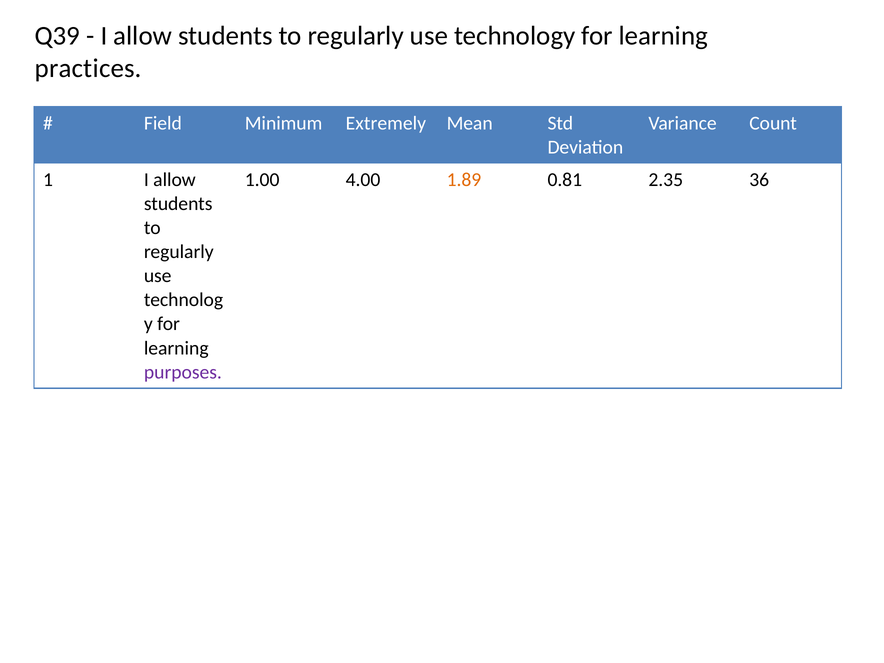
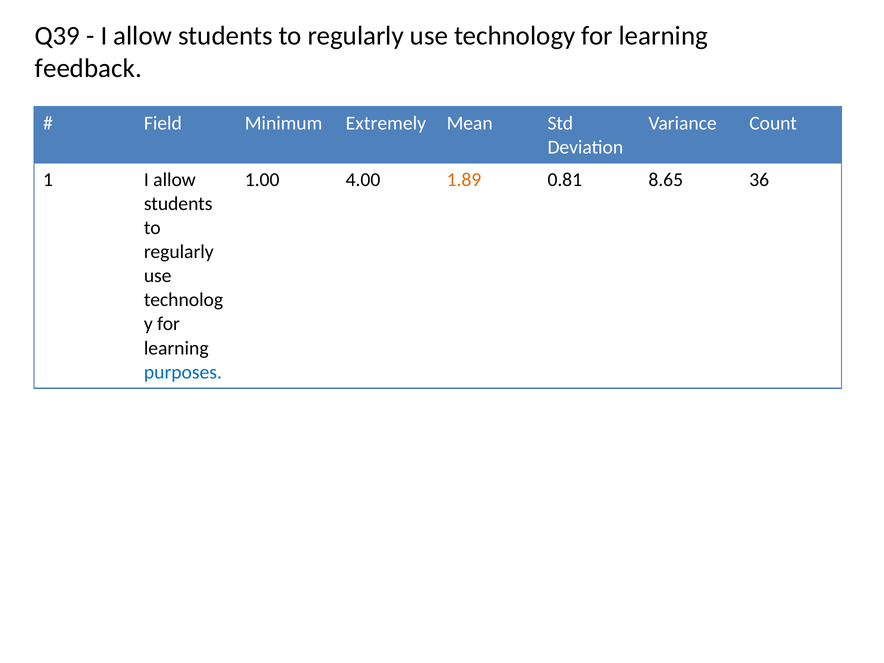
practices: practices -> feedback (88, 68)
2.35: 2.35 -> 8.65 (666, 180)
purposes colour: purple -> blue (183, 372)
